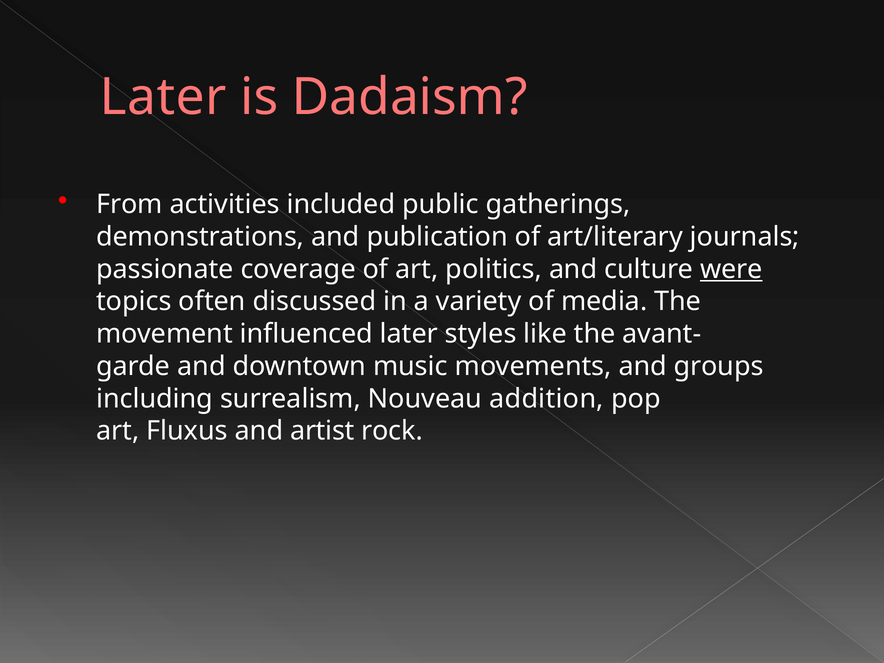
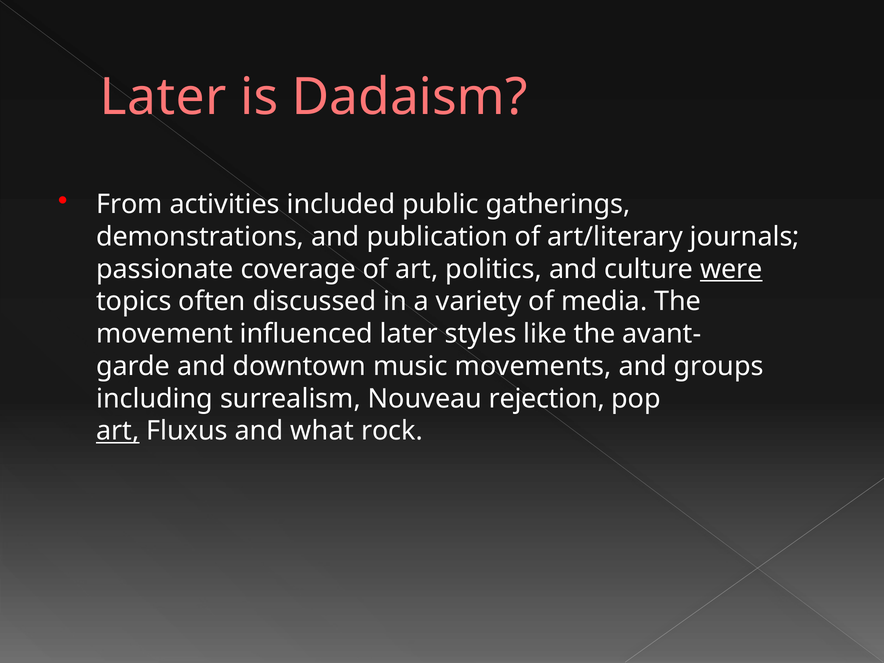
addition: addition -> rejection (547, 399)
art underline: none -> present (118, 431)
artist: artist -> what (322, 431)
